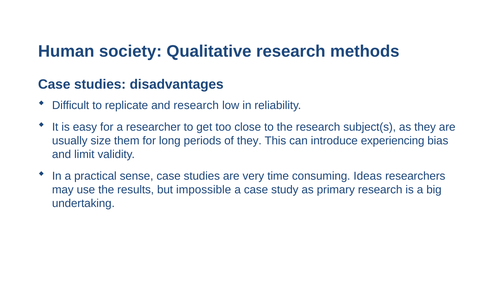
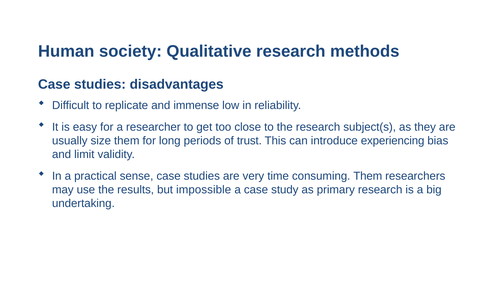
and research: research -> immense (196, 105)
of they: they -> trust (249, 141)
consuming Ideas: Ideas -> Them (368, 176)
